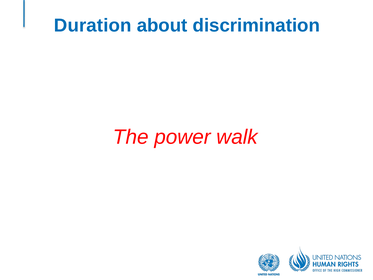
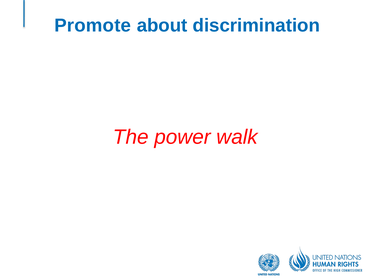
Duration: Duration -> Promote (93, 26)
